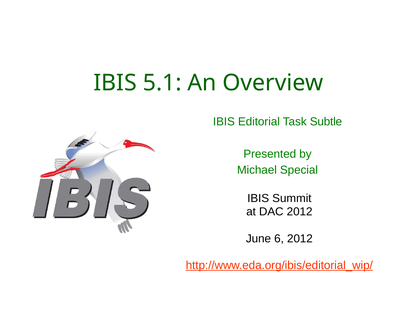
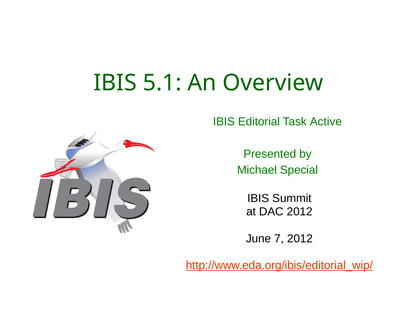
Subtle: Subtle -> Active (326, 122)
6: 6 -> 7 (279, 239)
